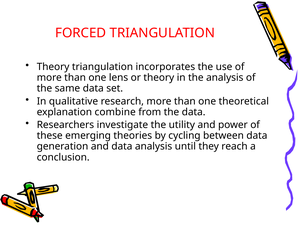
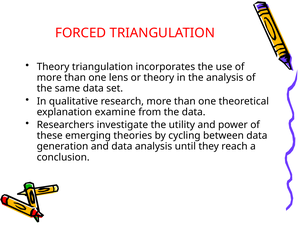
combine: combine -> examine (115, 112)
